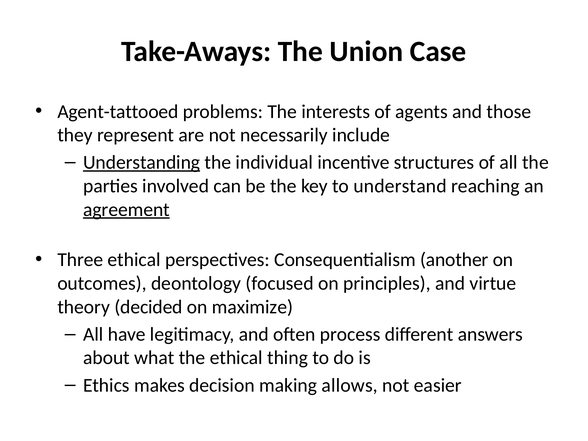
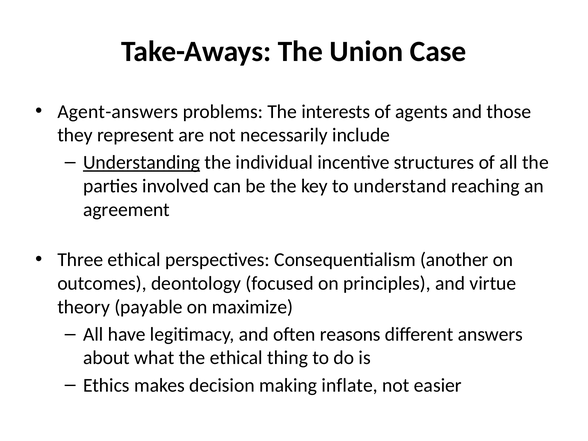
Agent-tattooed: Agent-tattooed -> Agent-answers (118, 112)
agreement underline: present -> none (126, 210)
decided: decided -> payable (148, 307)
process: process -> reasons (350, 334)
allows: allows -> inflate (350, 385)
